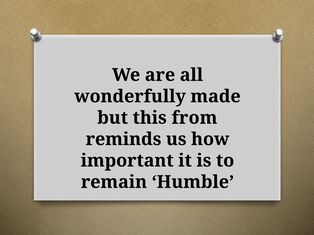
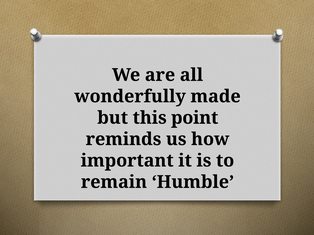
from: from -> point (195, 118)
